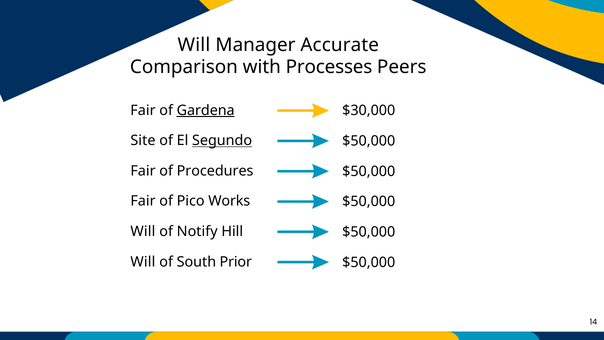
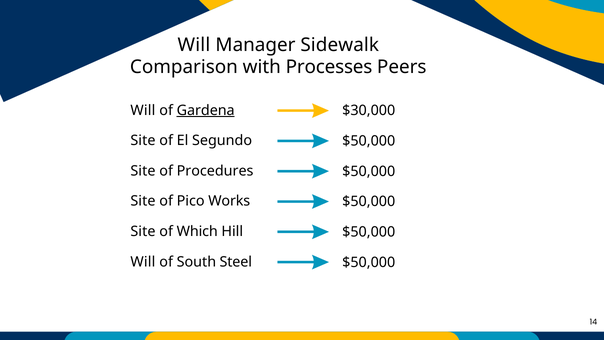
Accurate: Accurate -> Sidewalk (340, 45)
Fair: Fair -> Will (143, 110)
Segundo underline: present -> none (222, 141)
Fair: Fair -> Site (143, 171)
Fair: Fair -> Site (143, 201)
Will: Will -> Site (143, 231)
Notify: Notify -> Which (197, 231)
Prior: Prior -> Steel (236, 262)
